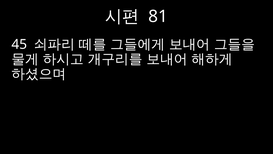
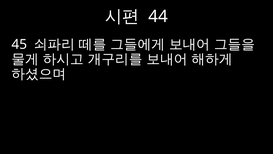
81: 81 -> 44 (158, 16)
